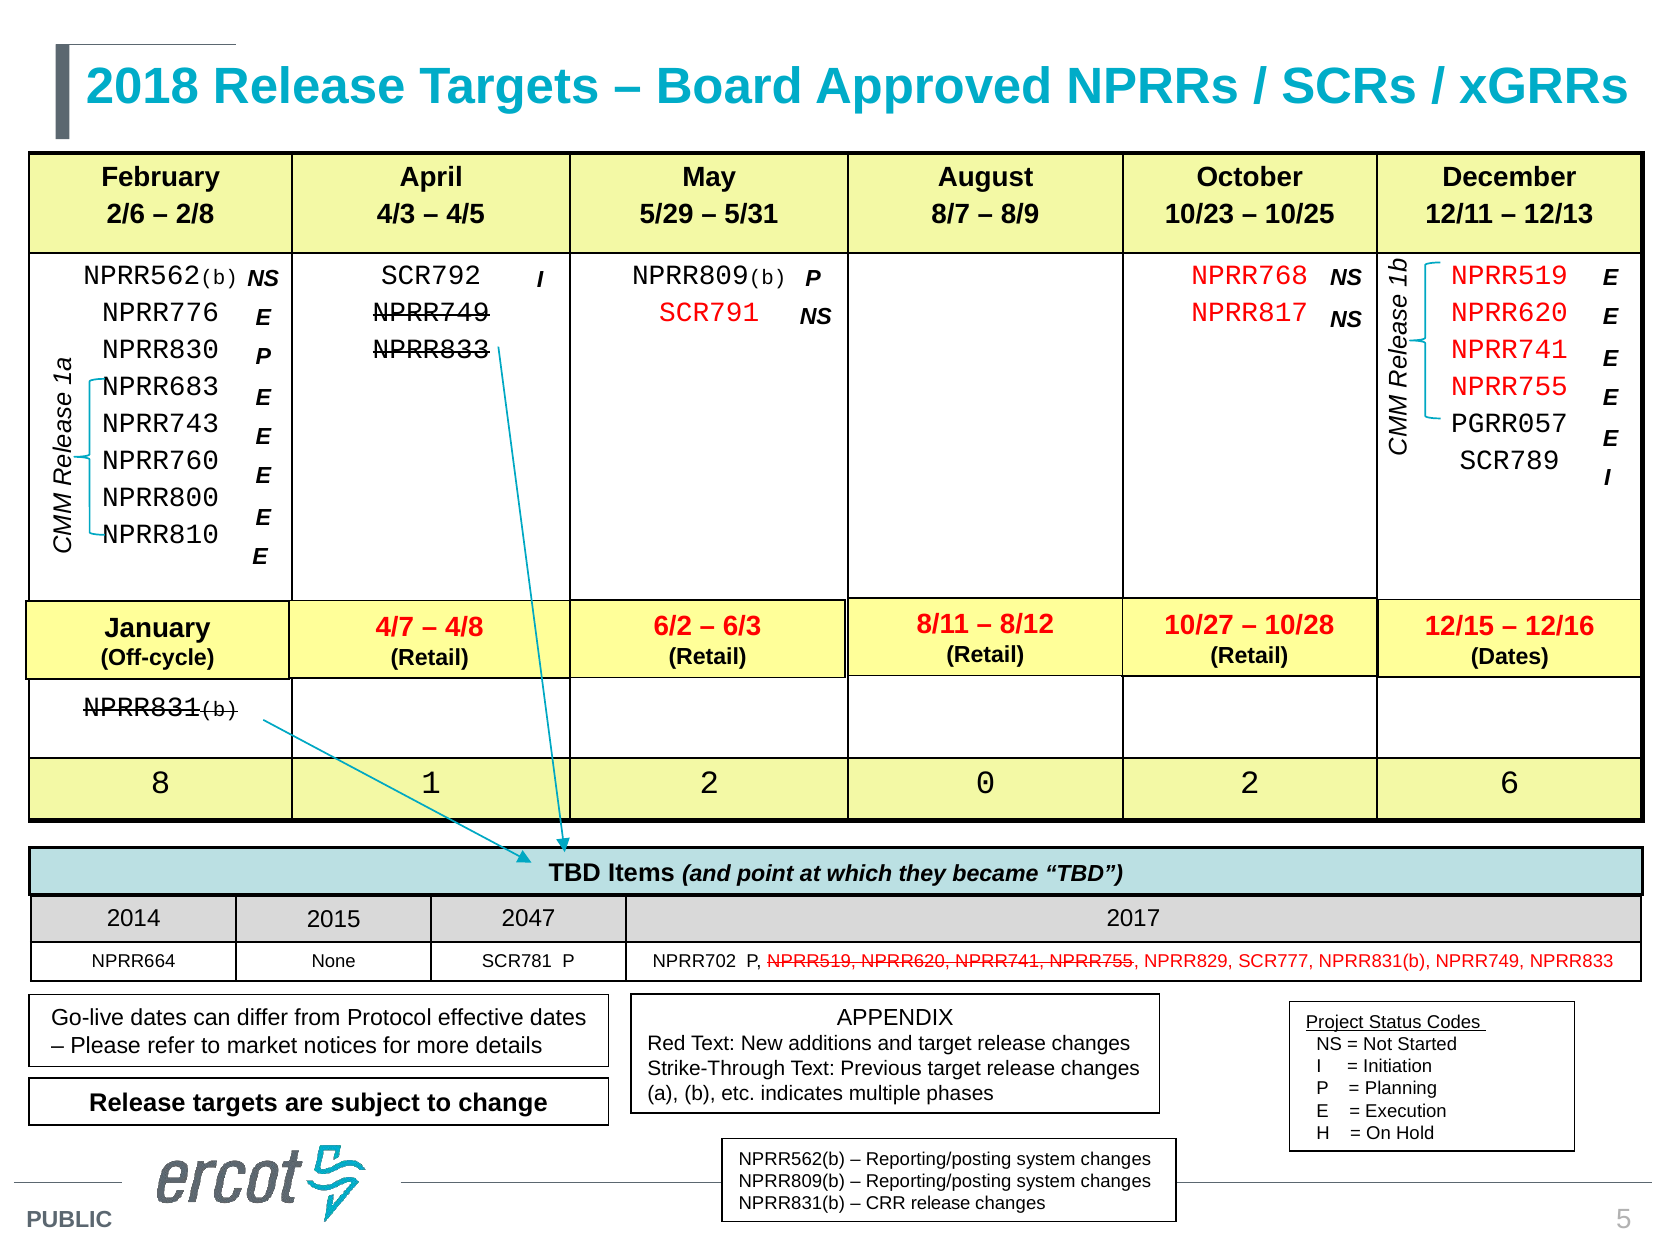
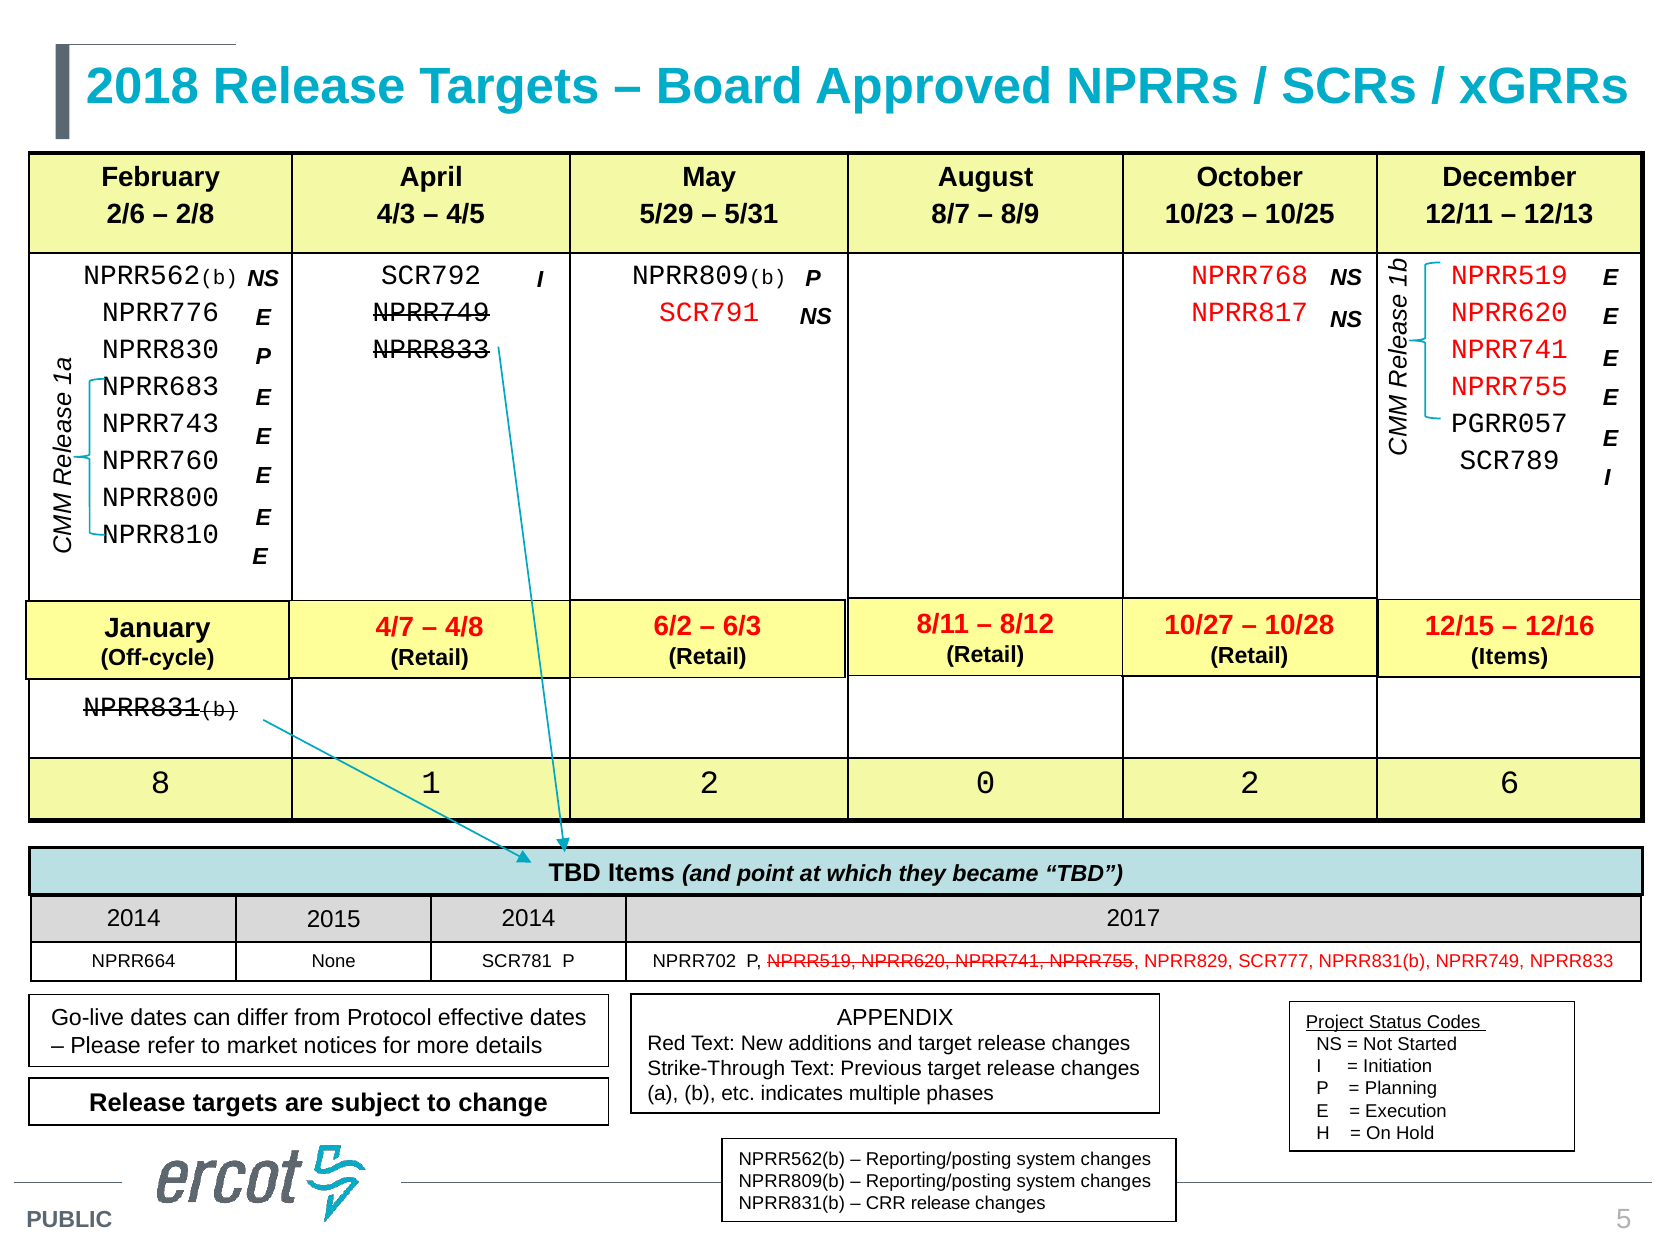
Dates: Dates -> Items (1510, 656)
2015 2047: 2047 -> 2014 (529, 918)
